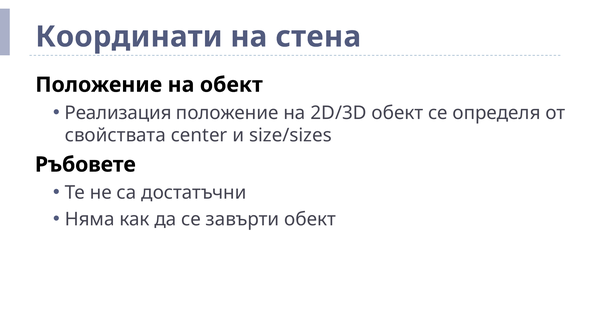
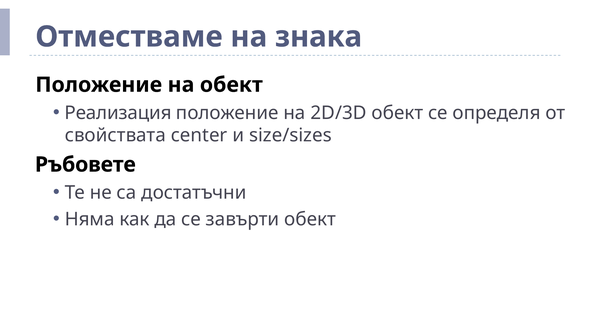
Координати: Координати -> Отместваме (129, 37)
стена: стена -> знака (319, 37)
